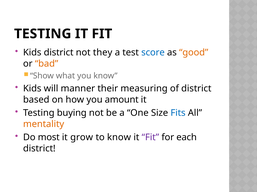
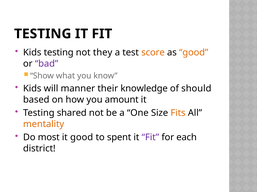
Kids district: district -> testing (59, 53)
score colour: blue -> orange (153, 53)
bad colour: orange -> purple (47, 64)
measuring: measuring -> knowledge (144, 89)
of district: district -> should (196, 89)
buying: buying -> shared (72, 113)
Fits colour: blue -> orange (178, 113)
it grow: grow -> good (82, 138)
to know: know -> spent (119, 138)
